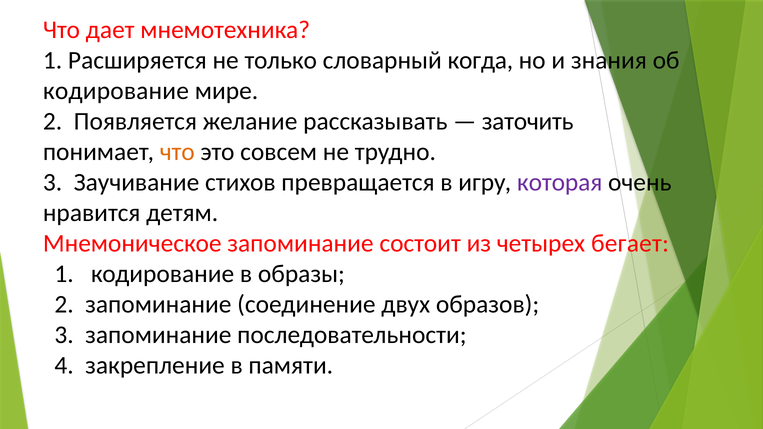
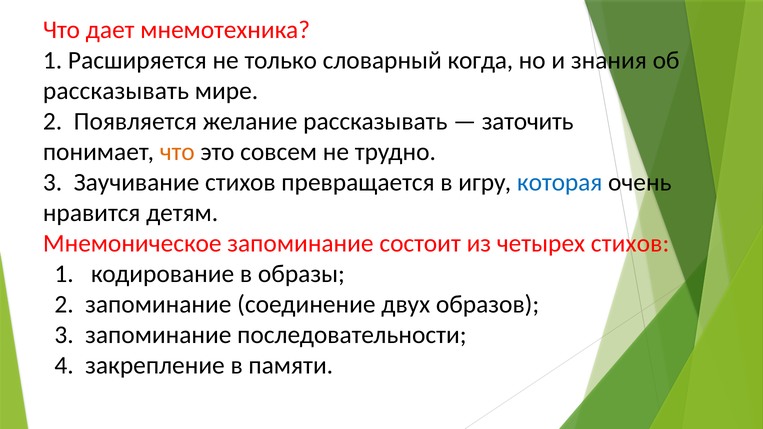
кодирование: кодирование -> рассказывать (116, 91)
которая colour: purple -> blue (560, 182)
четырех бегает: бегает -> стихов (630, 243)
